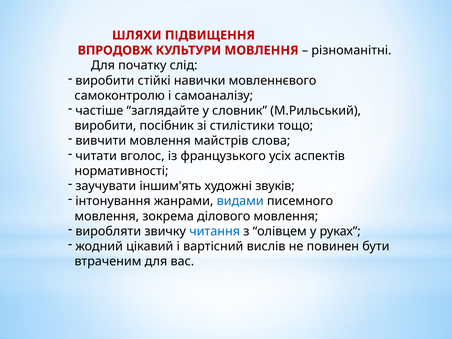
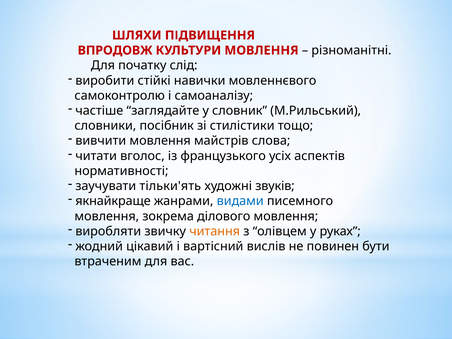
виробити: виробити -> словники (105, 126)
іншим'ять: іншим'ять -> тільки'ять (170, 186)
інтонування: інтонування -> якнайкраще (113, 201)
читання colour: blue -> orange (215, 231)
